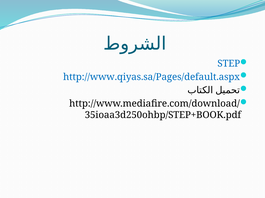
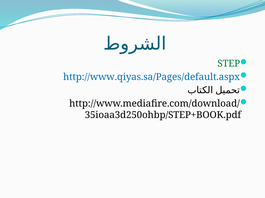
STEP colour: blue -> green (229, 64)
